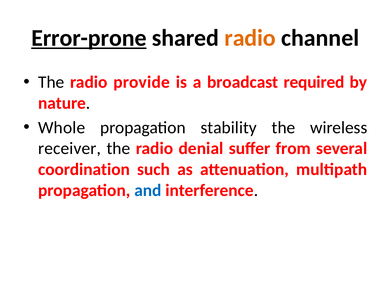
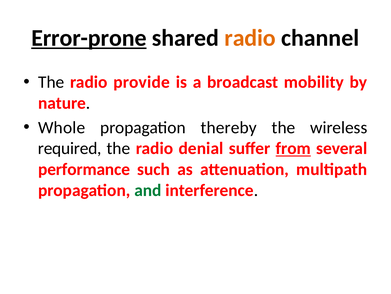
required: required -> mobility (314, 82)
stability: stability -> thereby (229, 127)
receiver: receiver -> required (70, 148)
from underline: none -> present (293, 148)
coordination: coordination -> performance (84, 169)
and colour: blue -> green (148, 190)
